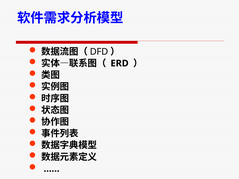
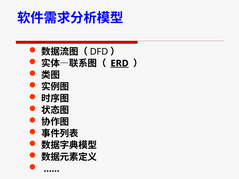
ERD underline: none -> present (120, 63)
